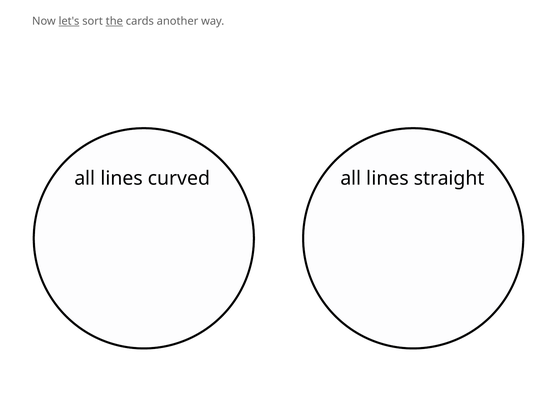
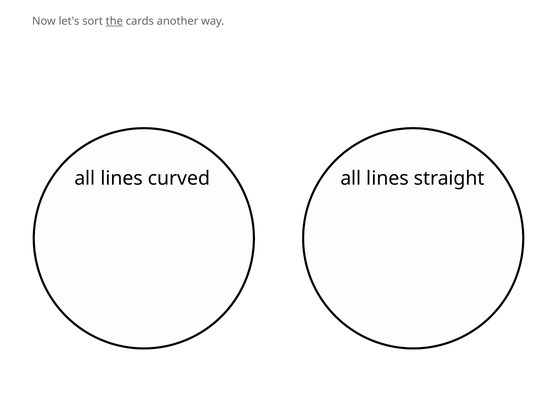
let's underline: present -> none (69, 21)
